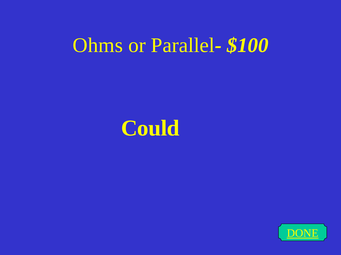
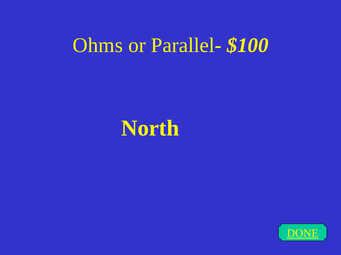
Could: Could -> North (150, 129)
